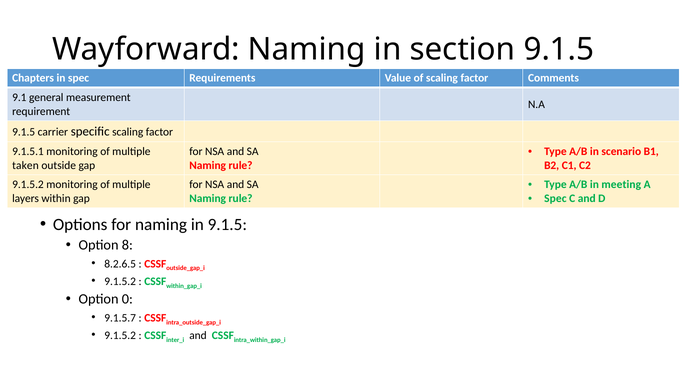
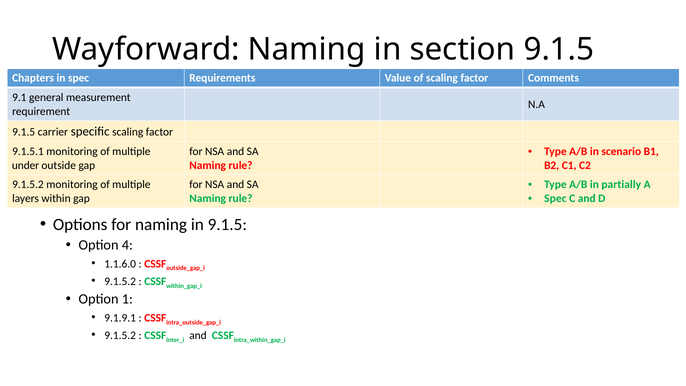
taken: taken -> under (26, 165)
meeting: meeting -> partially (621, 184)
8: 8 -> 4 (127, 245)
8.2.6.5: 8.2.6.5 -> 1.1.6.0 (120, 264)
0: 0 -> 1 (127, 299)
9.1.5.7: 9.1.5.7 -> 9.1.9.1 (120, 318)
